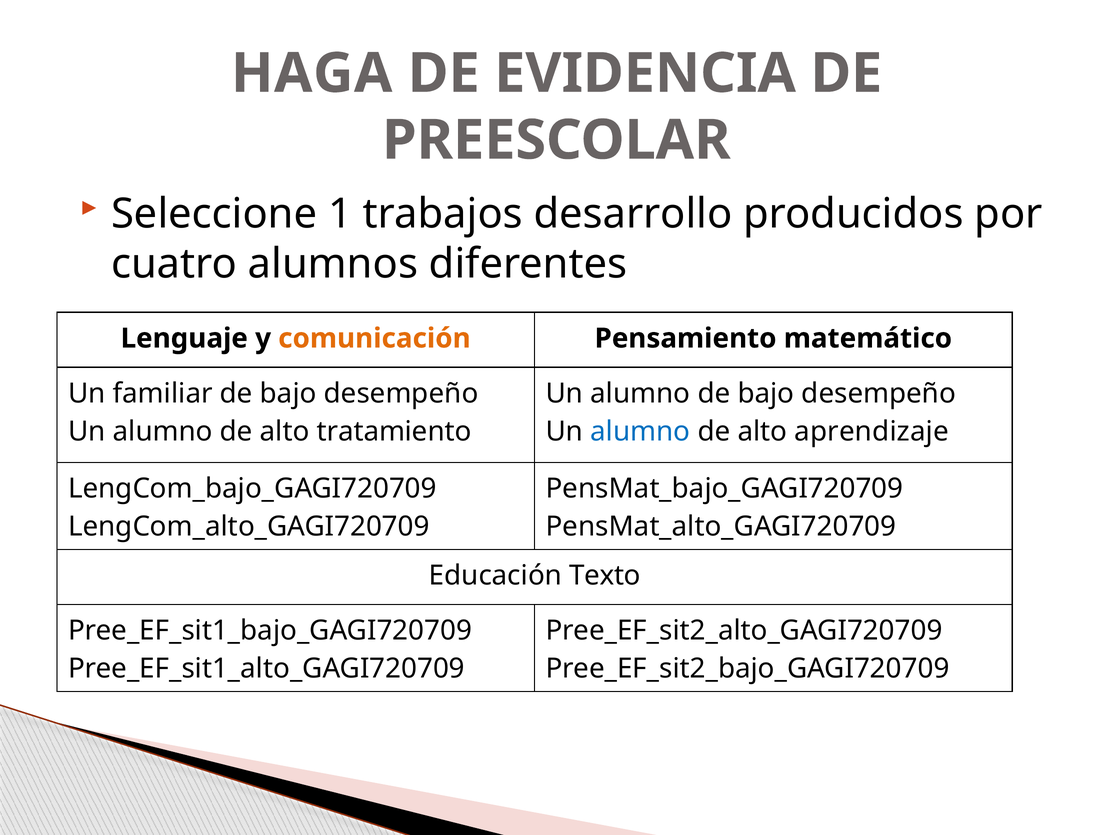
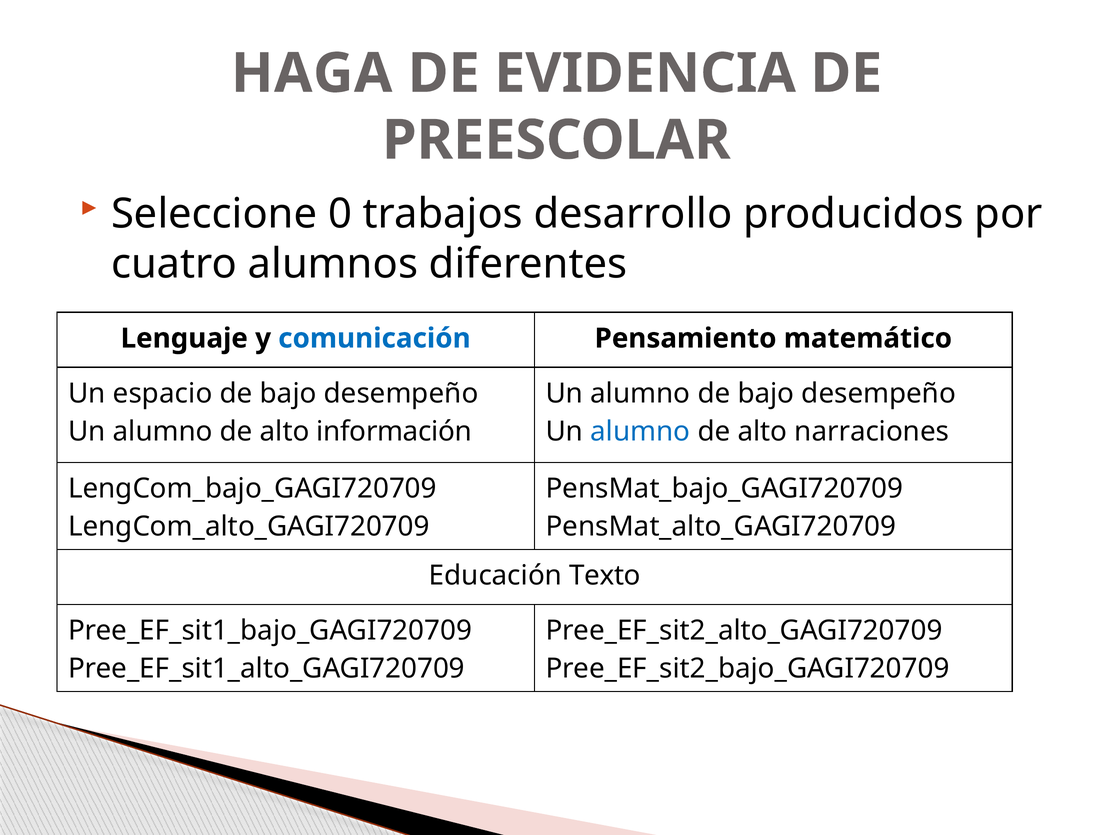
1: 1 -> 0 (340, 214)
comunicación colour: orange -> blue (374, 338)
familiar: familiar -> espacio (163, 393)
tratamiento: tratamiento -> información (394, 431)
aprendizaje: aprendizaje -> narraciones (872, 431)
